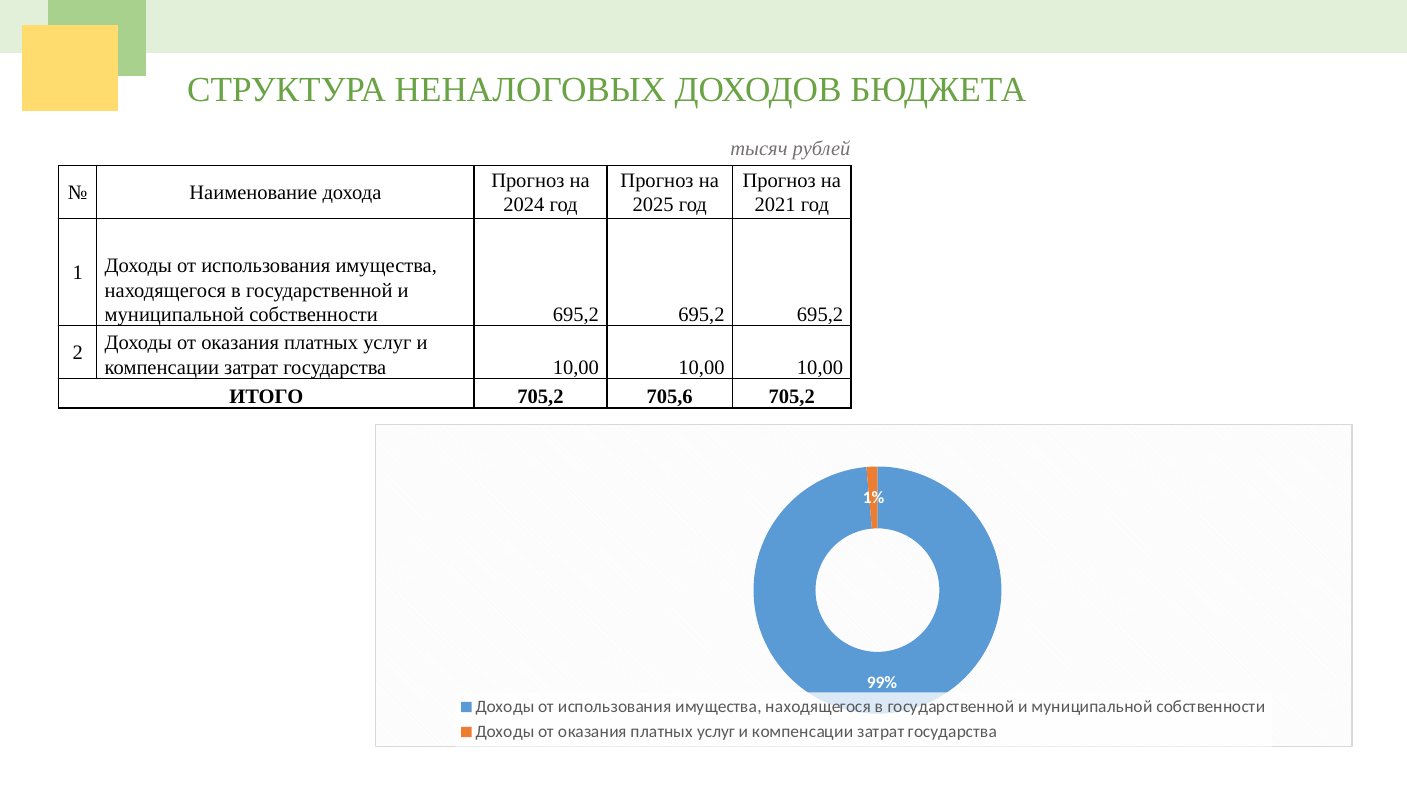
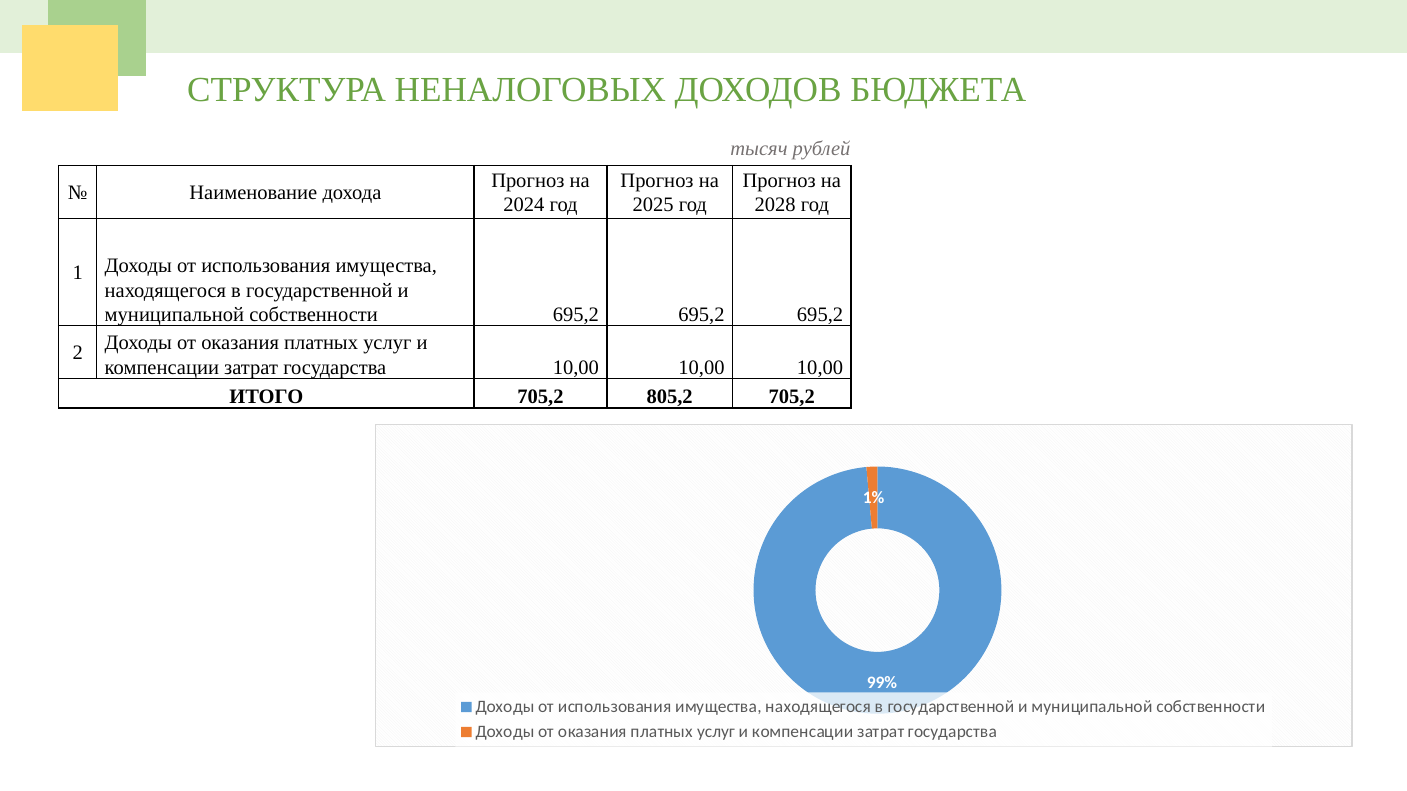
2021: 2021 -> 2028 (775, 205)
705,6: 705,6 -> 805,2 (670, 397)
